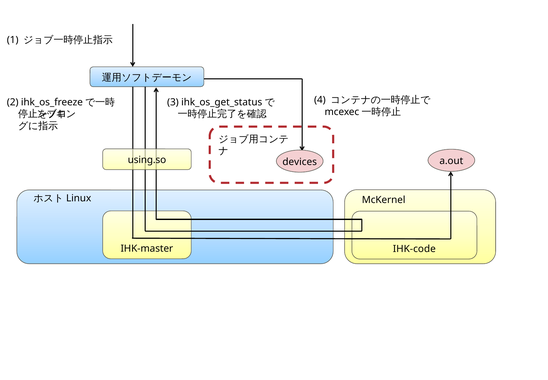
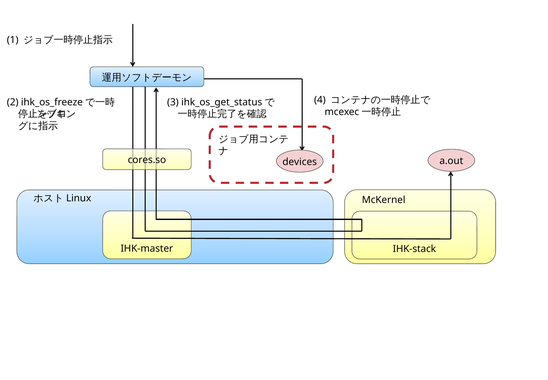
using.so: using.so -> cores.so (147, 160)
IHK-code: IHK-code -> IHK-stack (414, 249)
